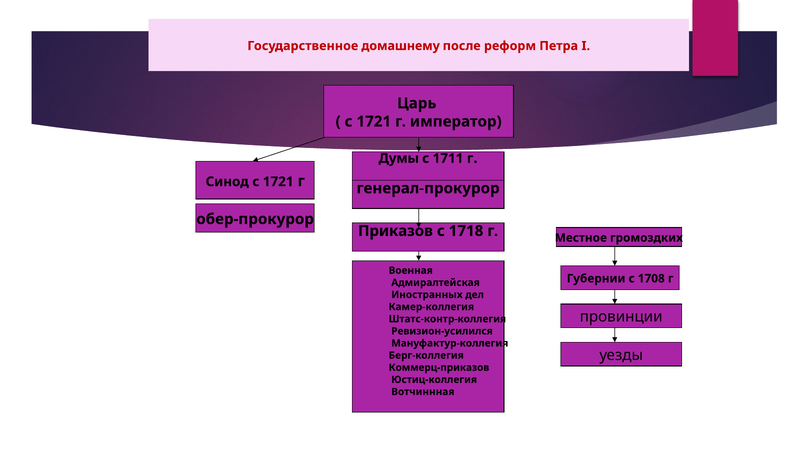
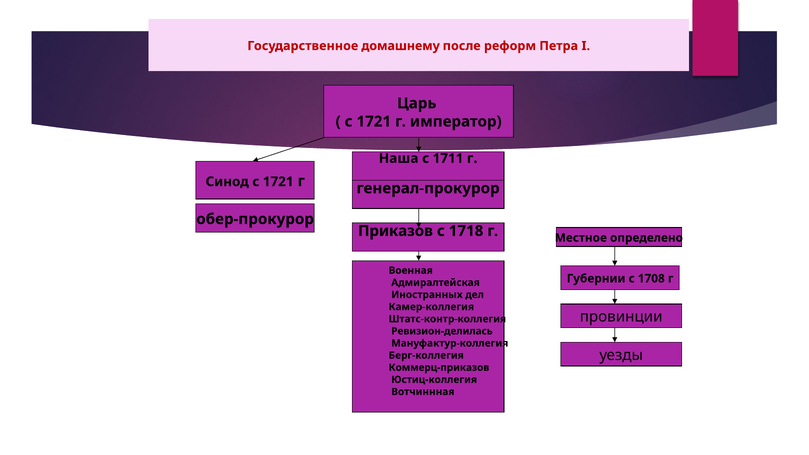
Думы: Думы -> Наша (399, 158)
громоздких: громоздких -> определено (646, 238)
Ревизион-усилился: Ревизион-усилился -> Ревизион-делилась (442, 331)
